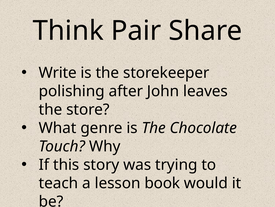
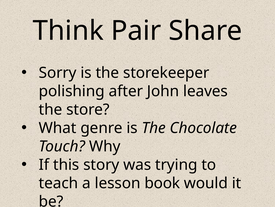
Write: Write -> Sorry (58, 73)
